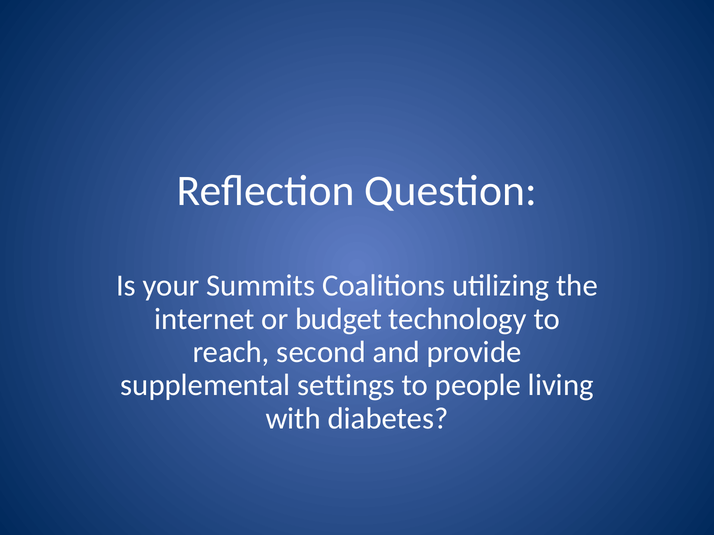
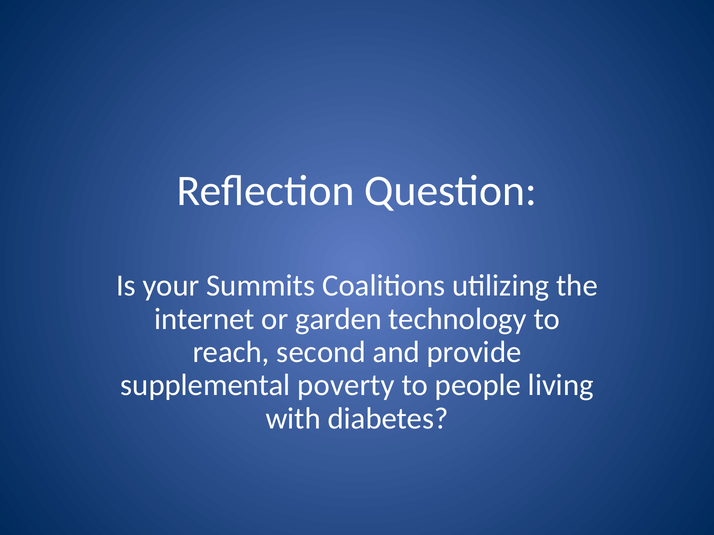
budget: budget -> garden (339, 319)
settings: settings -> poverty (346, 386)
